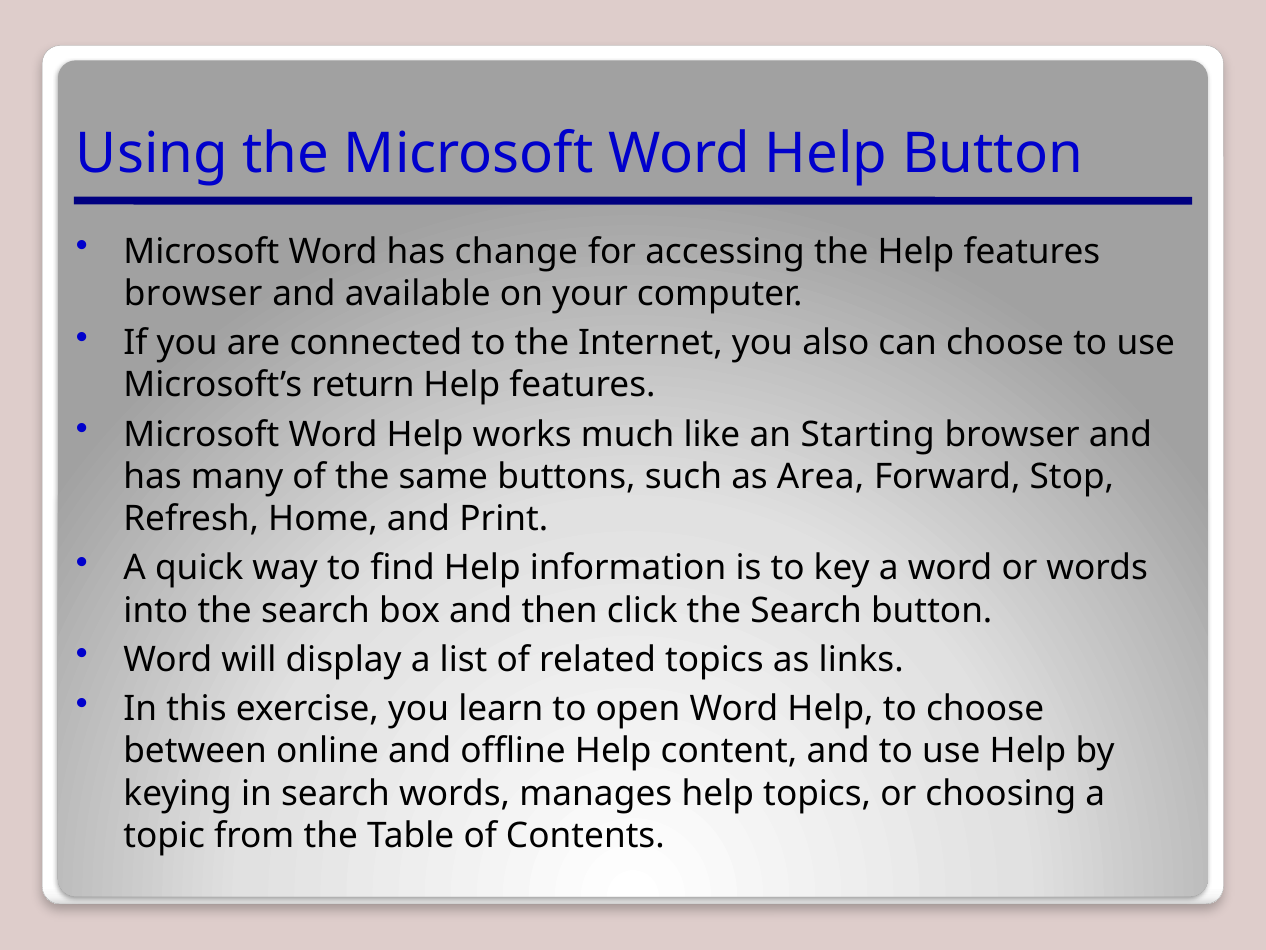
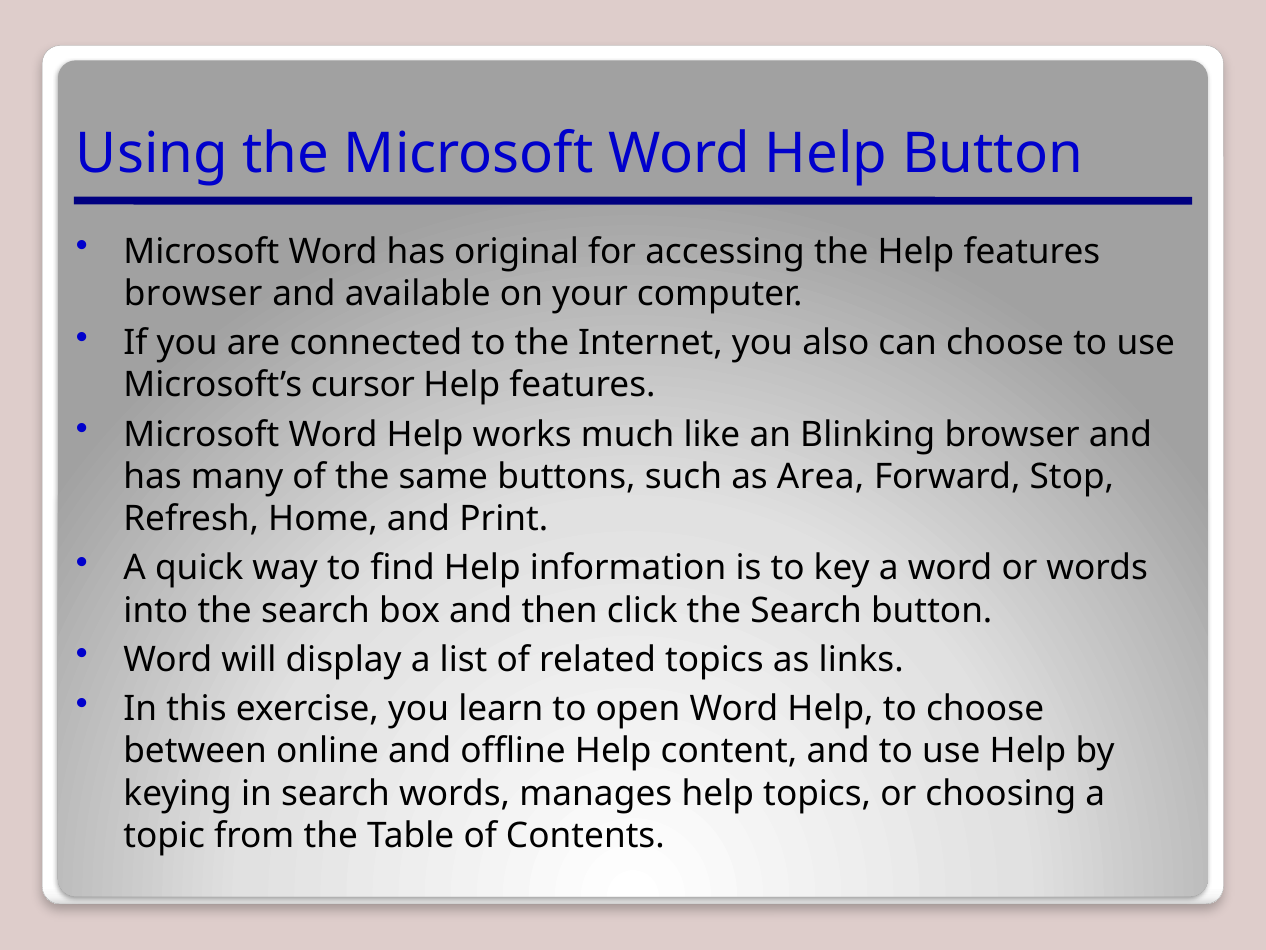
change: change -> original (517, 251)
return: return -> cursor (363, 385)
Starting: Starting -> Blinking (868, 434)
